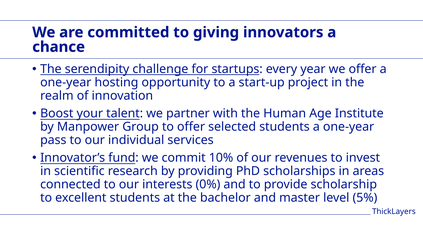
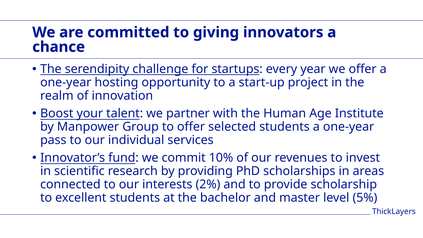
0%: 0% -> 2% (208, 185)
